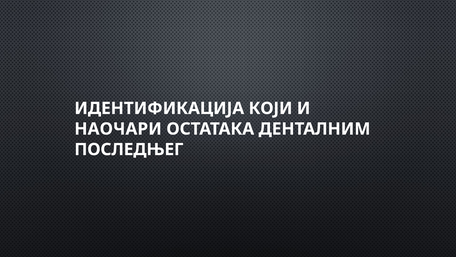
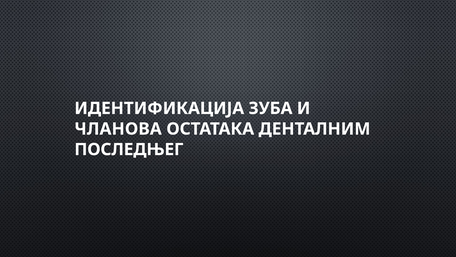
КОЈИ: КОЈИ -> ЗУБА (271, 108)
НАОЧАРИ: НАОЧАРИ -> ЧЛАНОВА (118, 129)
